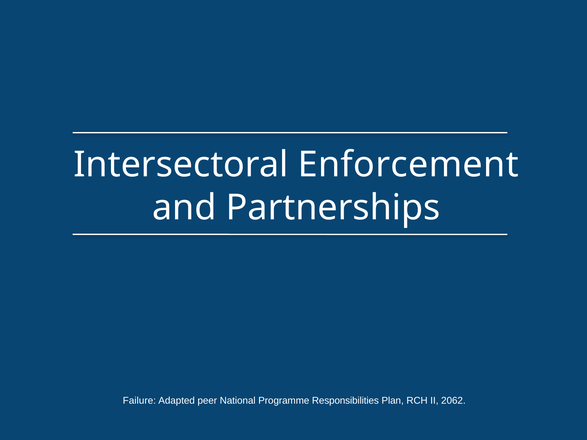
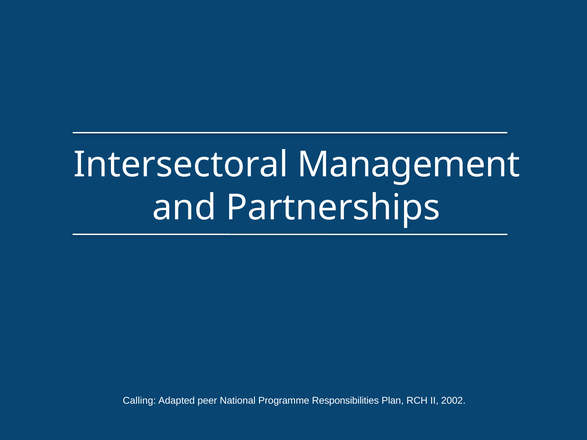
Enforcement: Enforcement -> Management (409, 165)
Failure: Failure -> Calling (139, 401)
2062: 2062 -> 2002 (453, 401)
